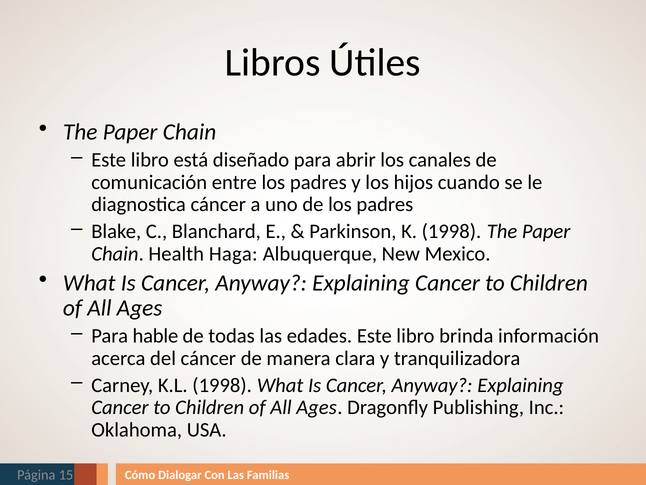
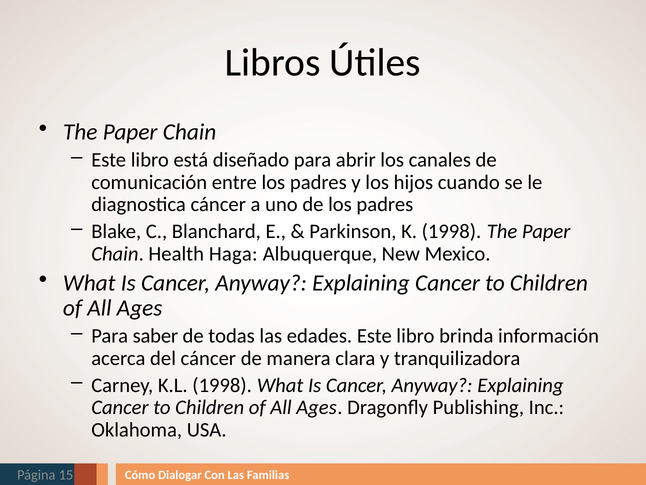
hable: hable -> saber (155, 336)
